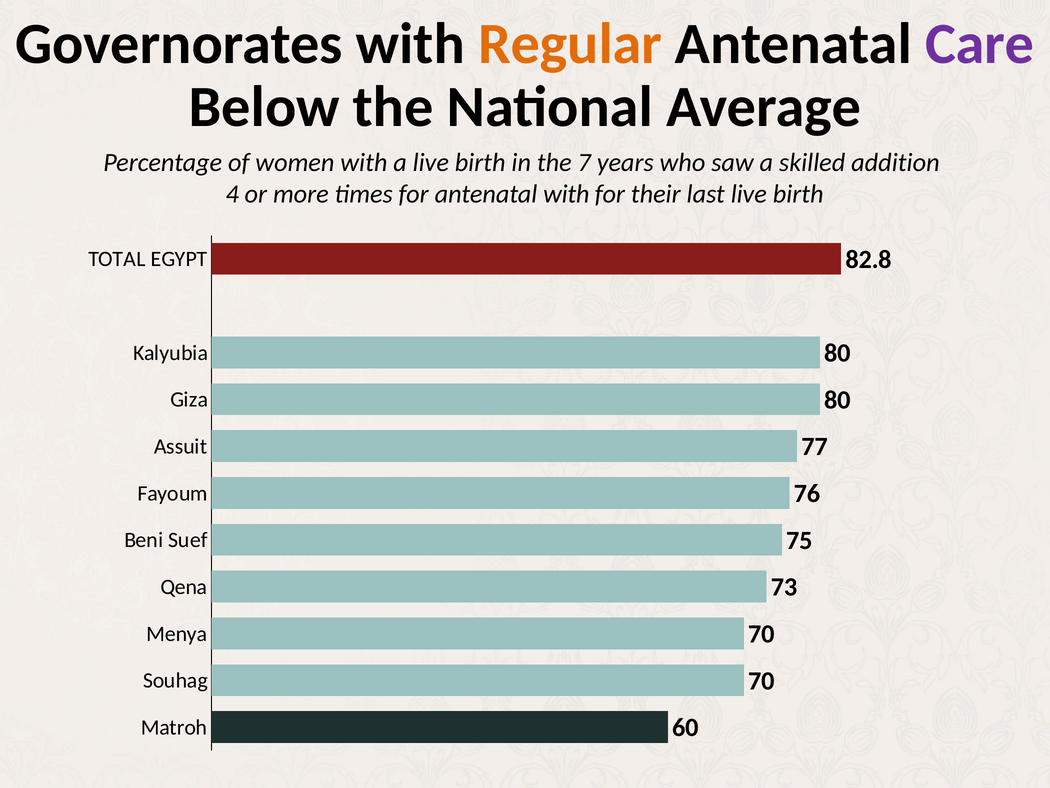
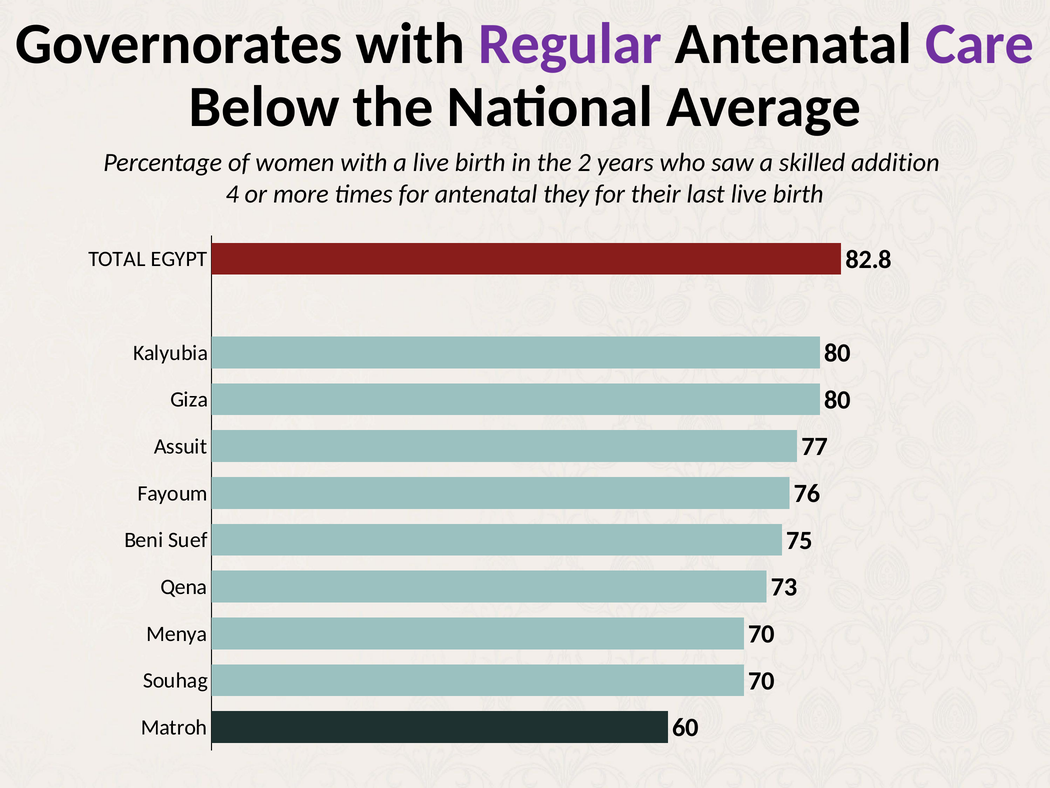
Regular colour: orange -> purple (570, 44)
7: 7 -> 2 (584, 162)
antenatal with: with -> they (566, 194)
